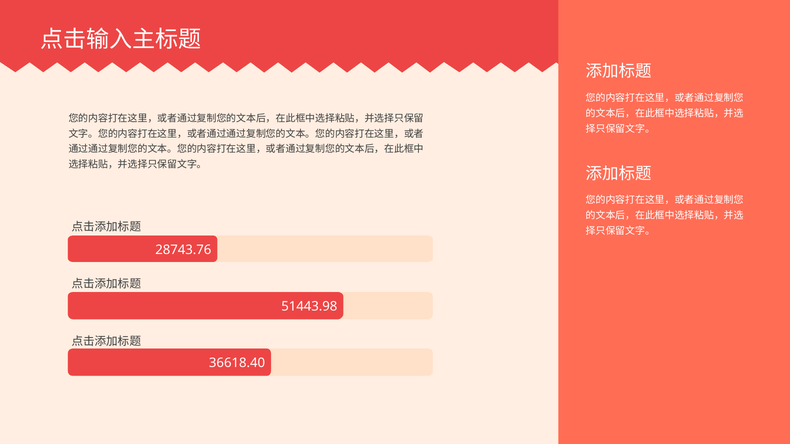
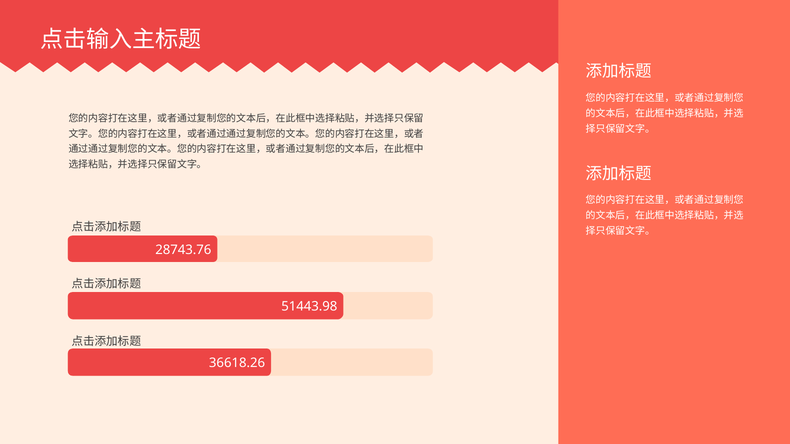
36618.40: 36618.40 -> 36618.26 (237, 363)
